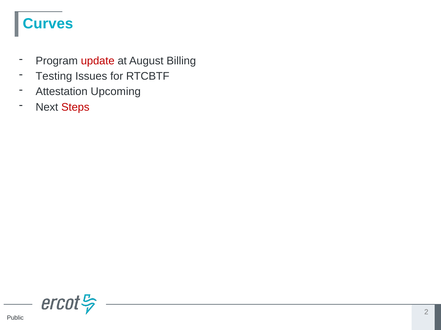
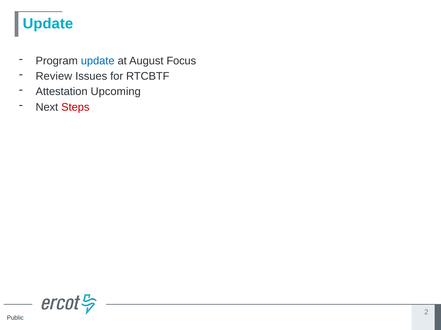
Curves: Curves -> Update (48, 24)
update colour: red -> blue (98, 61)
Billing: Billing -> Focus (181, 61)
Testing: Testing -> Review (54, 76)
